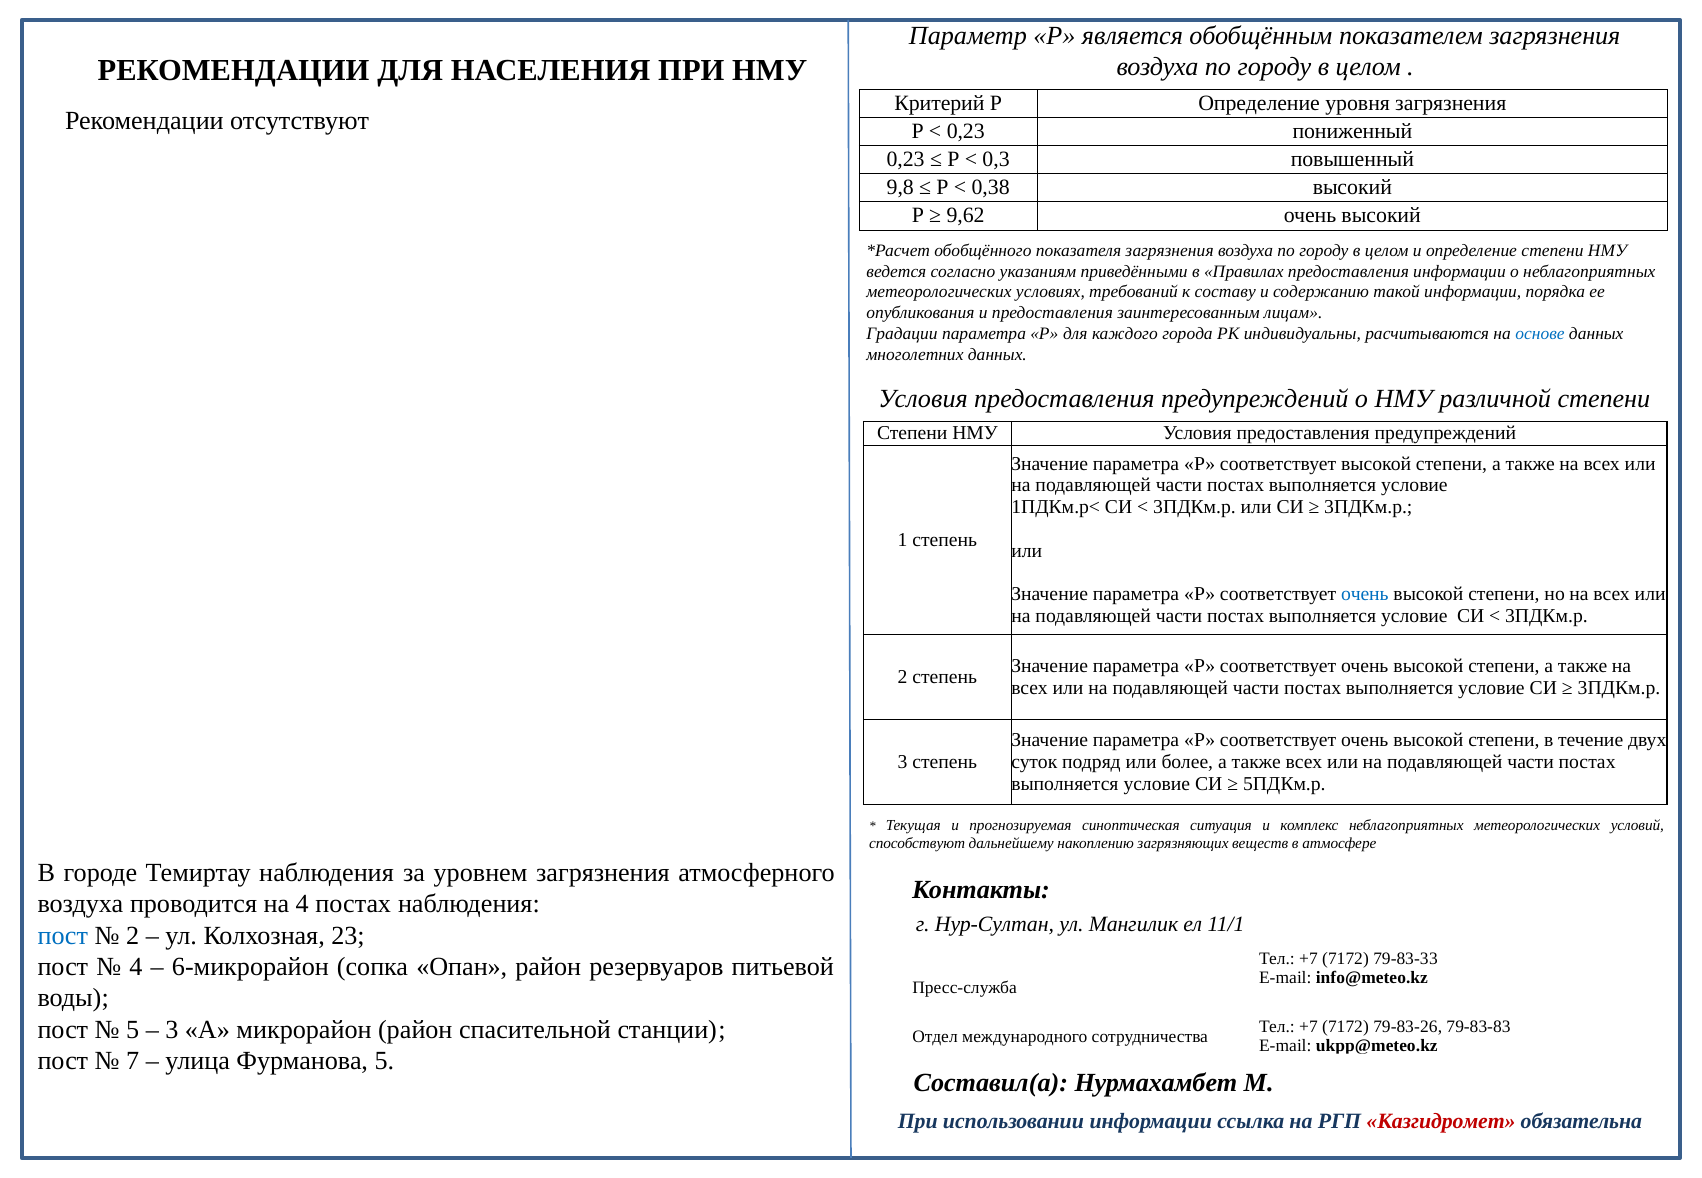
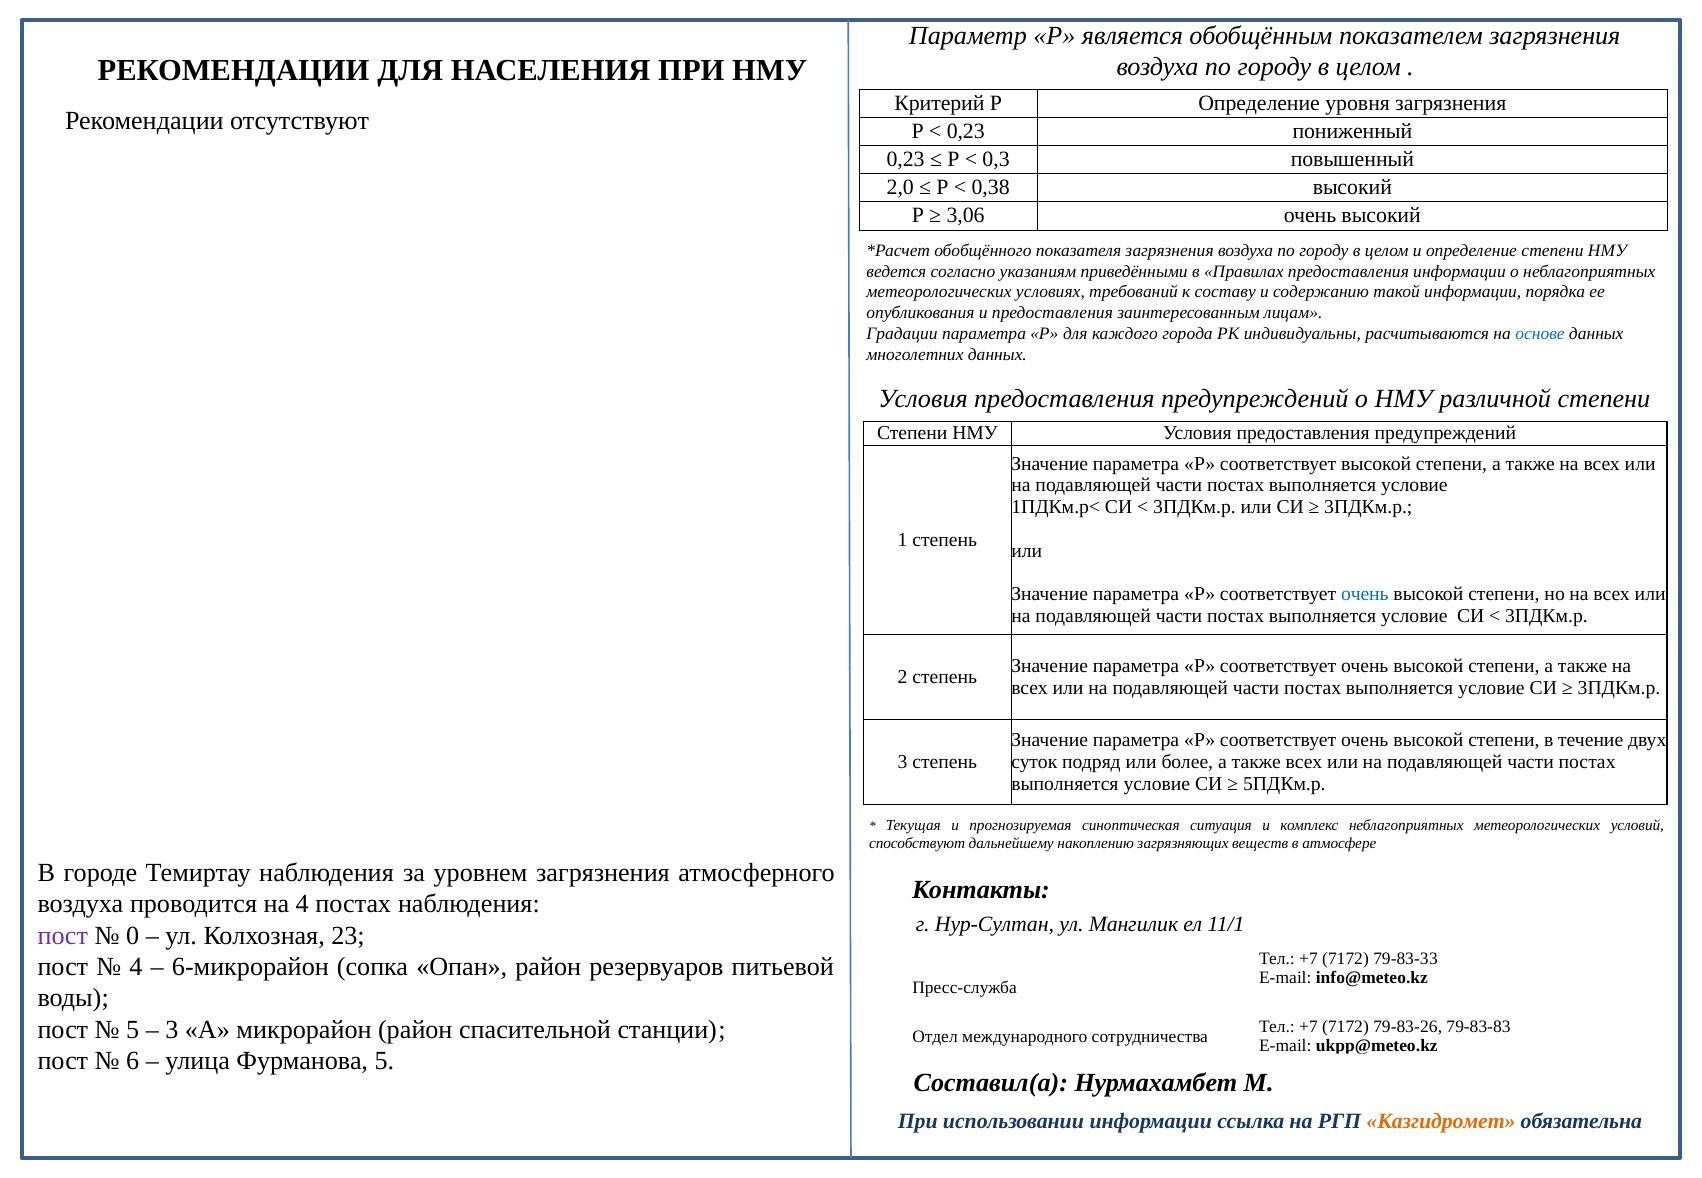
9,8: 9,8 -> 2,0 (900, 188)
9,62: 9,62 -> 3,06 (966, 216)
пост colour: blue -> purple (63, 936)
2: 2 -> 0 (133, 936)
7: 7 -> 6 (133, 1061)
Казгидромет colour: red -> orange (1441, 1122)
